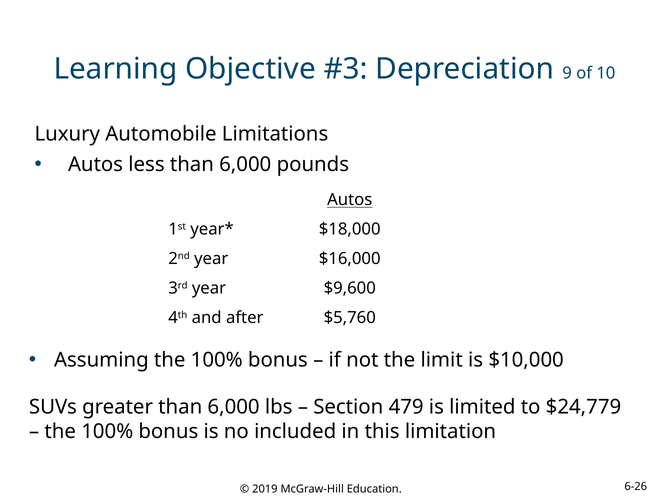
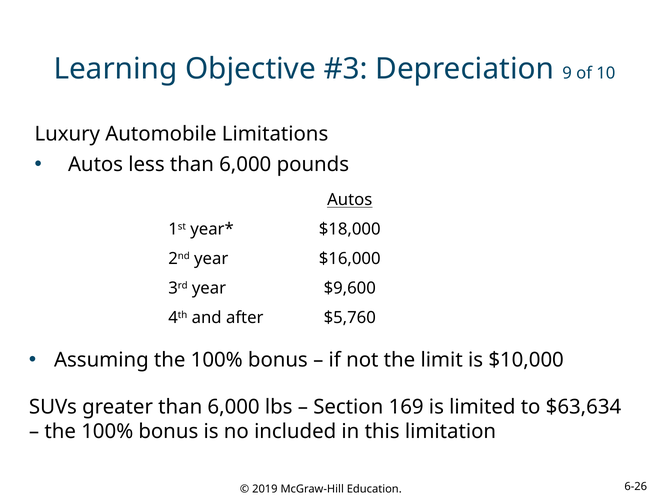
479: 479 -> 169 (406, 407)
$24,779: $24,779 -> $63,634 (583, 407)
